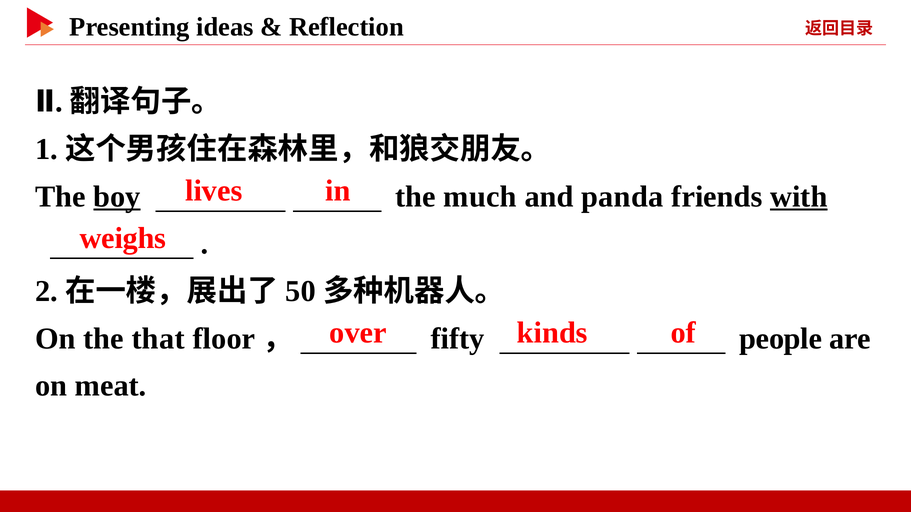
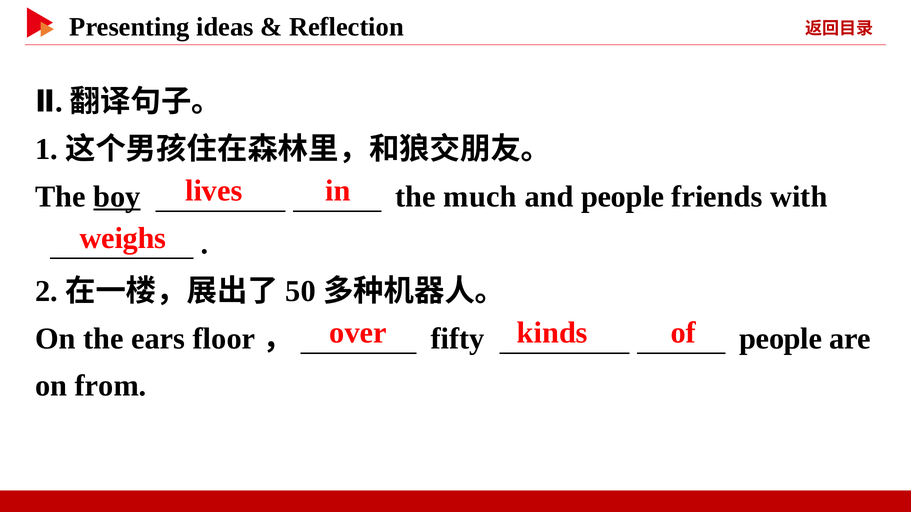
and panda: panda -> people (623, 197)
with underline: present -> none (799, 197)
that: that -> ears (158, 339)
meat: meat -> from (111, 386)
